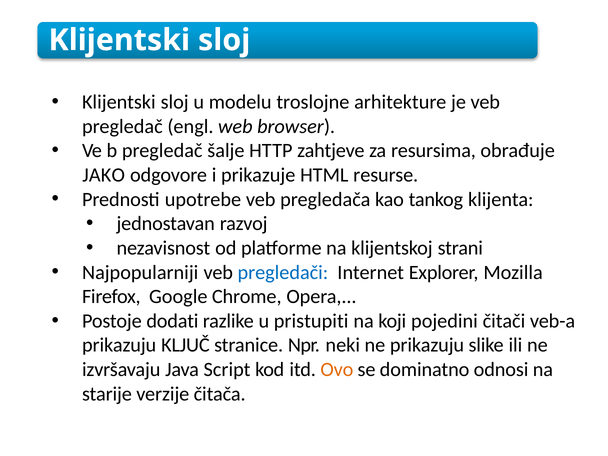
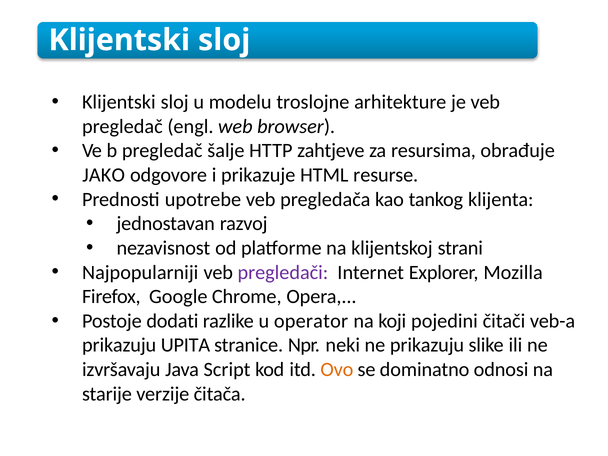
pregledači colour: blue -> purple (283, 272)
pristupiti: pristupiti -> operator (311, 321)
KLJUČ: KLJUČ -> UPITA (185, 345)
